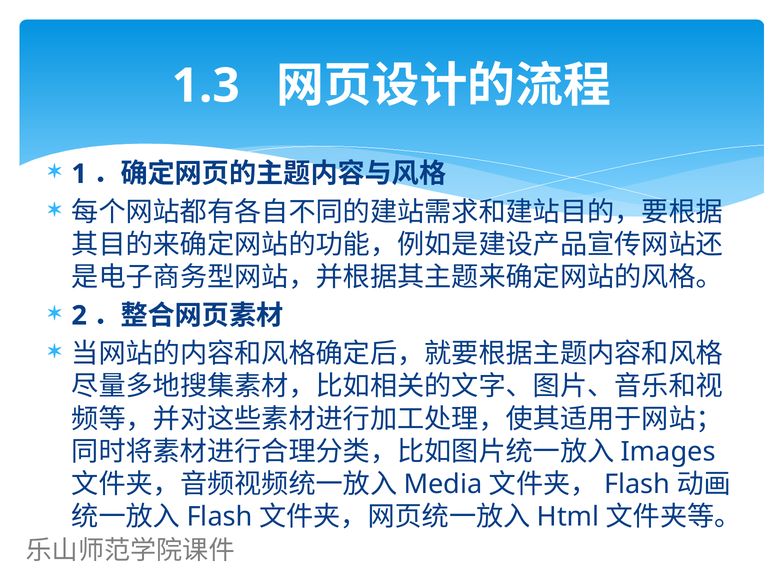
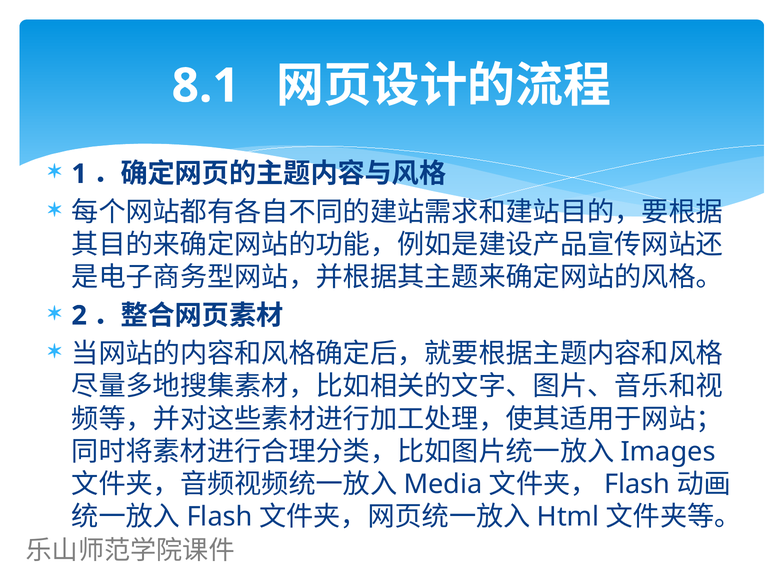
1.3: 1.3 -> 8.1 (206, 86)
